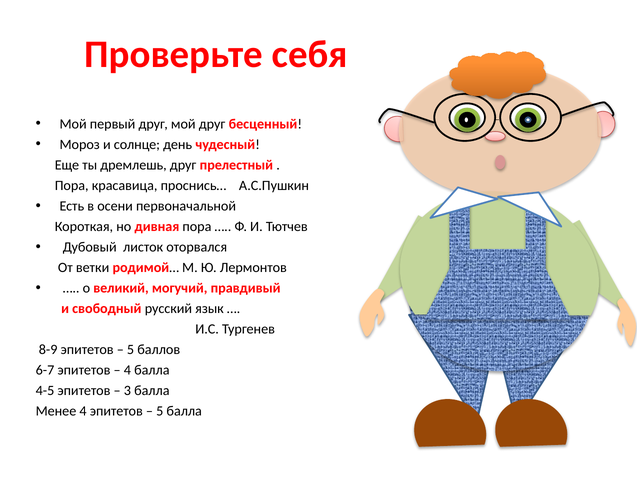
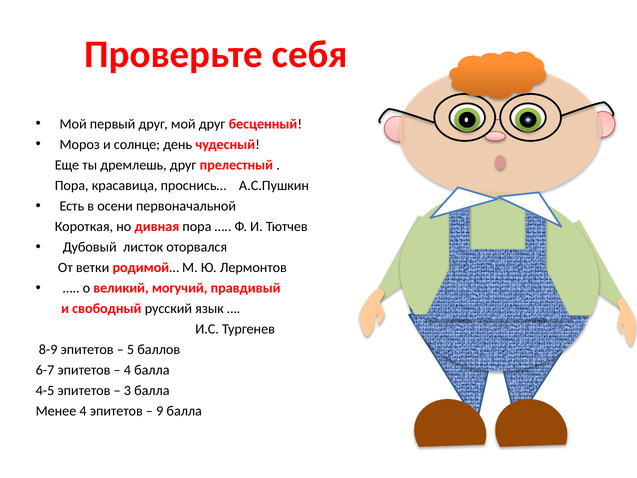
5: 5 -> 9 (160, 411)
